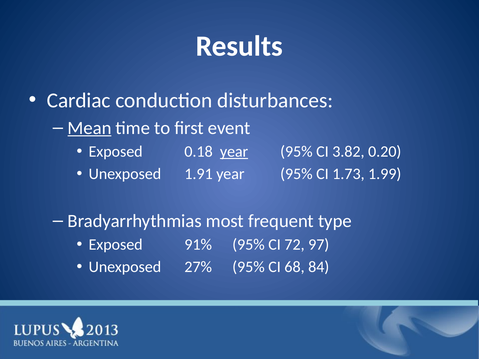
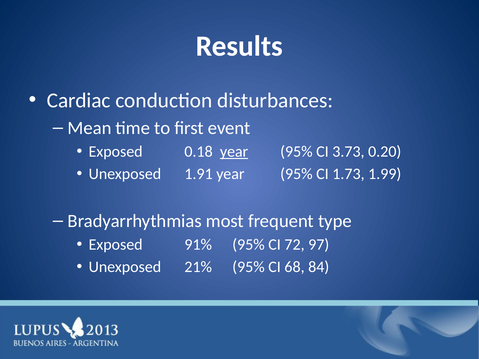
Mean underline: present -> none (90, 128)
3.82: 3.82 -> 3.73 (348, 152)
27%: 27% -> 21% (198, 267)
